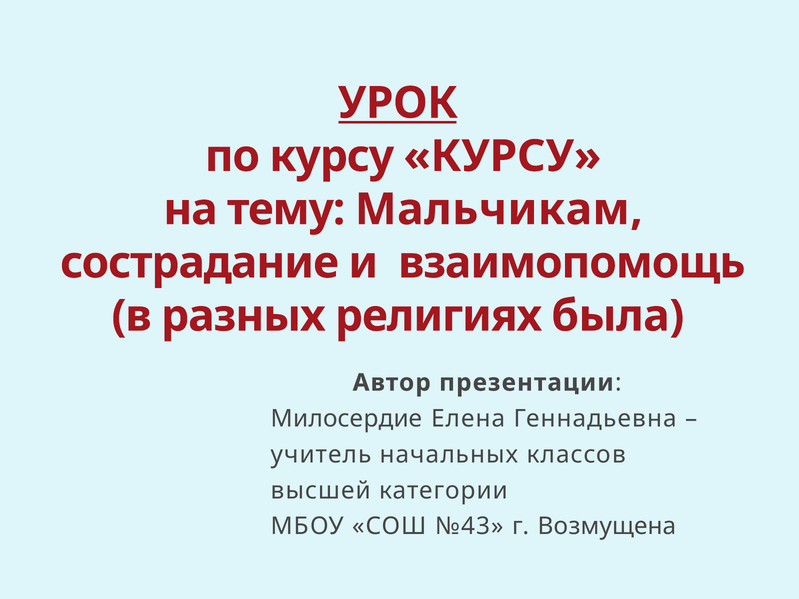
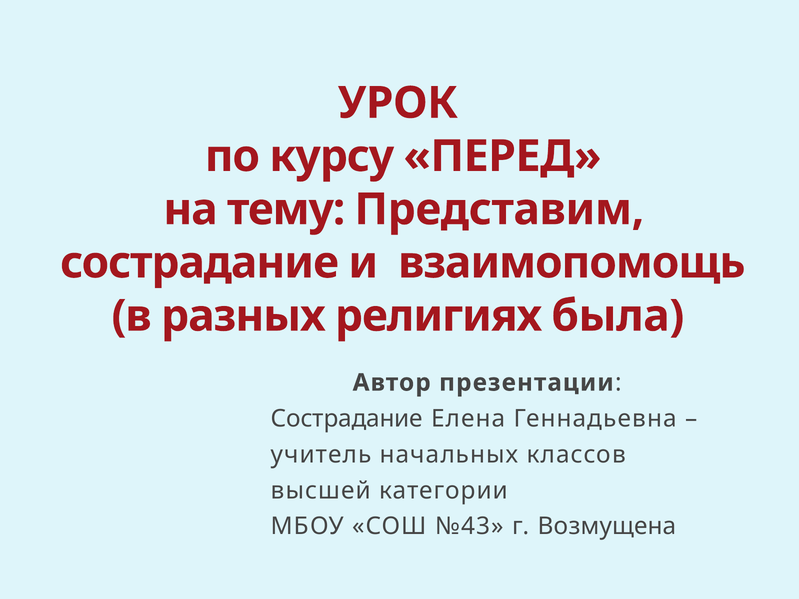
УРОК underline: present -> none (398, 103)
курсу КУРСУ: КУРСУ -> ПЕРЕД (502, 156)
Мальчикам: Мальчикам -> Представим (499, 210)
Милосердие: Милосердие -> Сострадание (347, 419)
